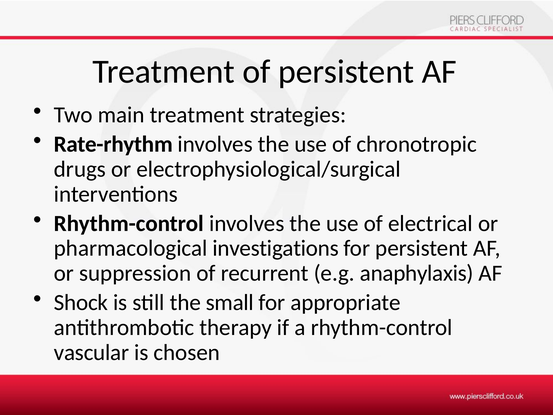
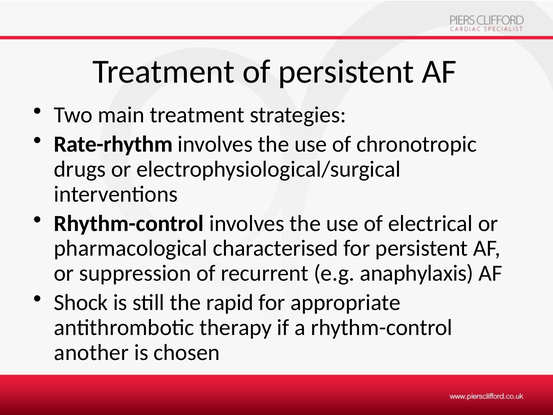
investigations: investigations -> characterised (276, 248)
small: small -> rapid (230, 302)
vascular: vascular -> another (91, 352)
